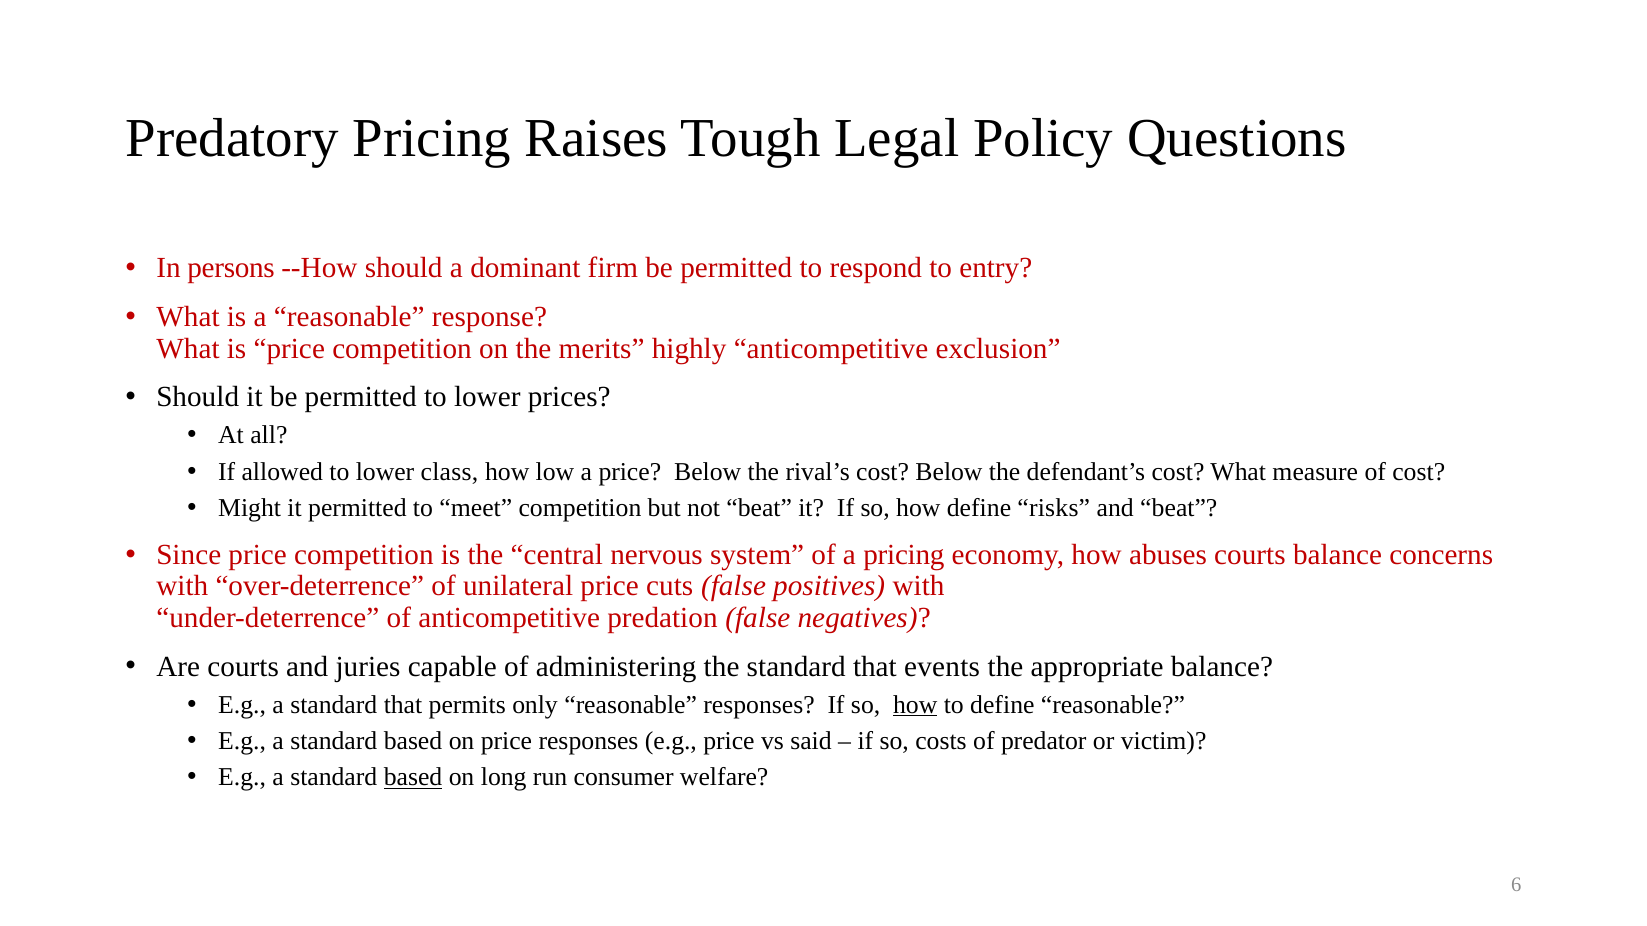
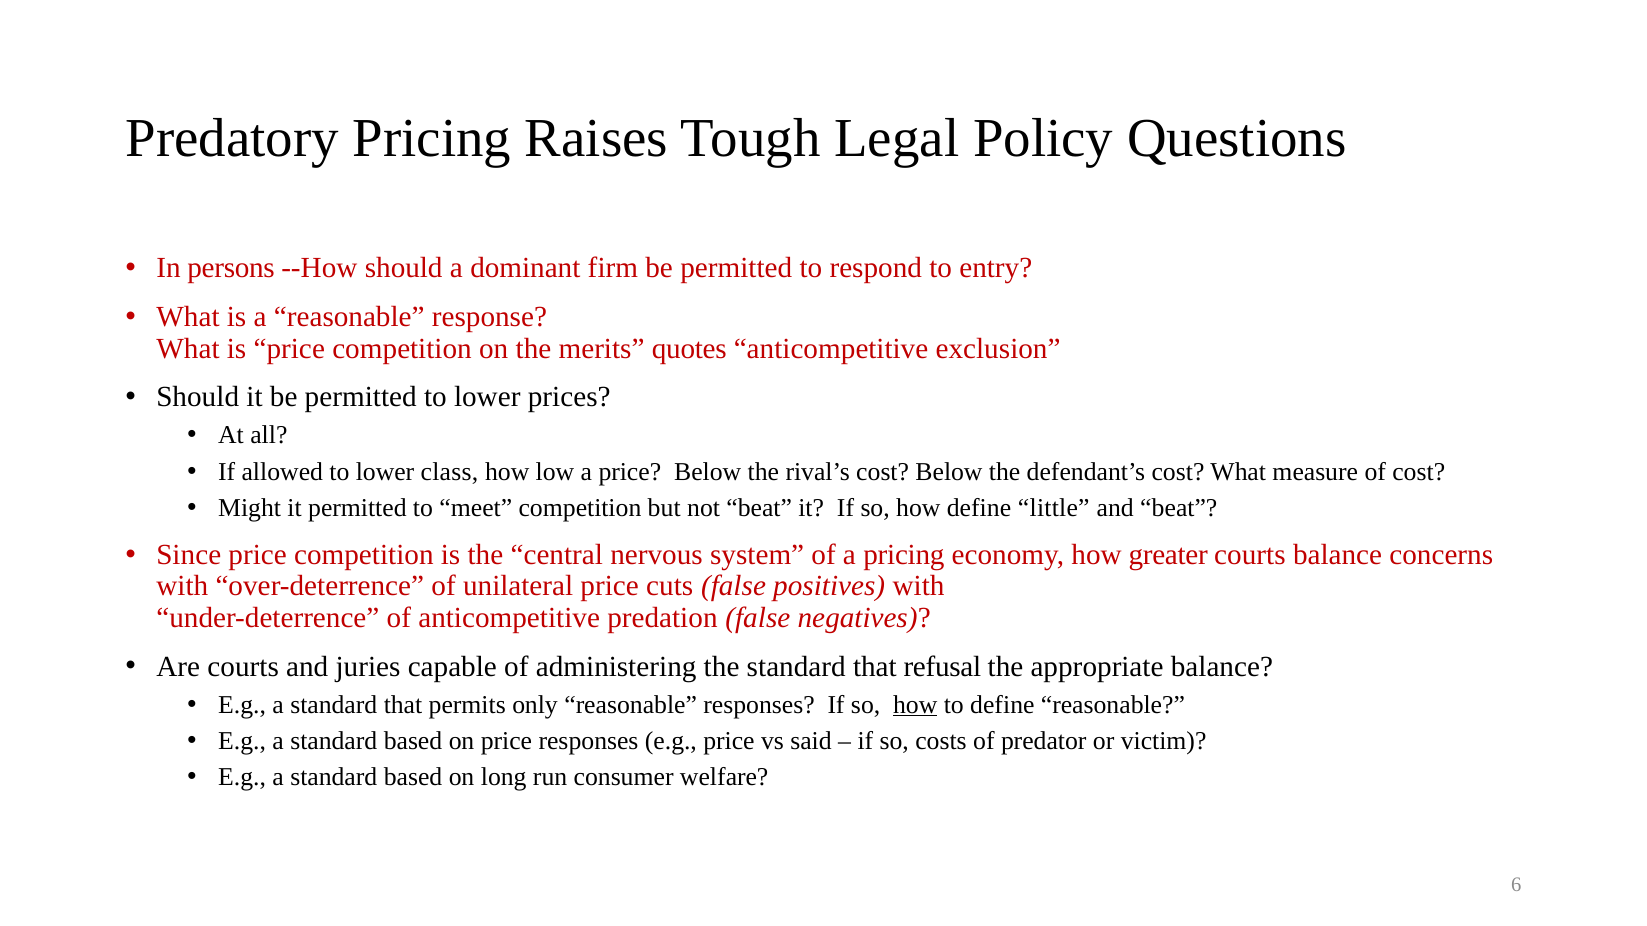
highly: highly -> quotes (689, 349)
risks: risks -> little (1054, 508)
abuses: abuses -> greater (1168, 555)
events: events -> refusal (942, 667)
based underline: present -> none (413, 778)
